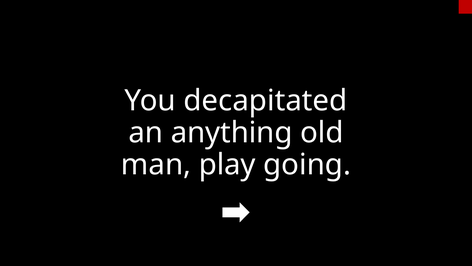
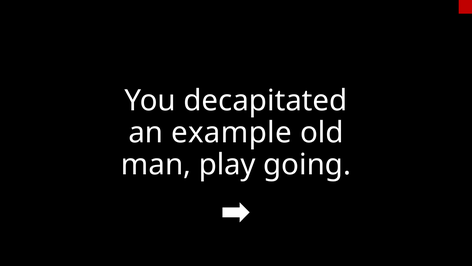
anything: anything -> example (231, 133)
